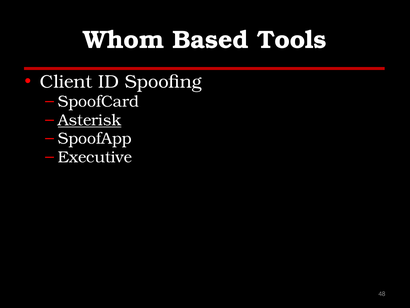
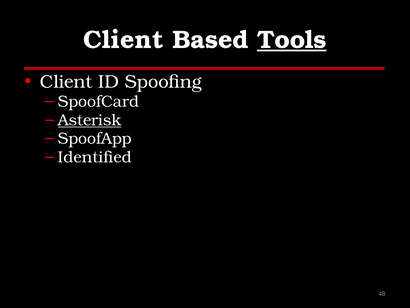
Whom: Whom -> Client (124, 40)
Tools underline: none -> present (292, 40)
Executive: Executive -> Identified (95, 157)
